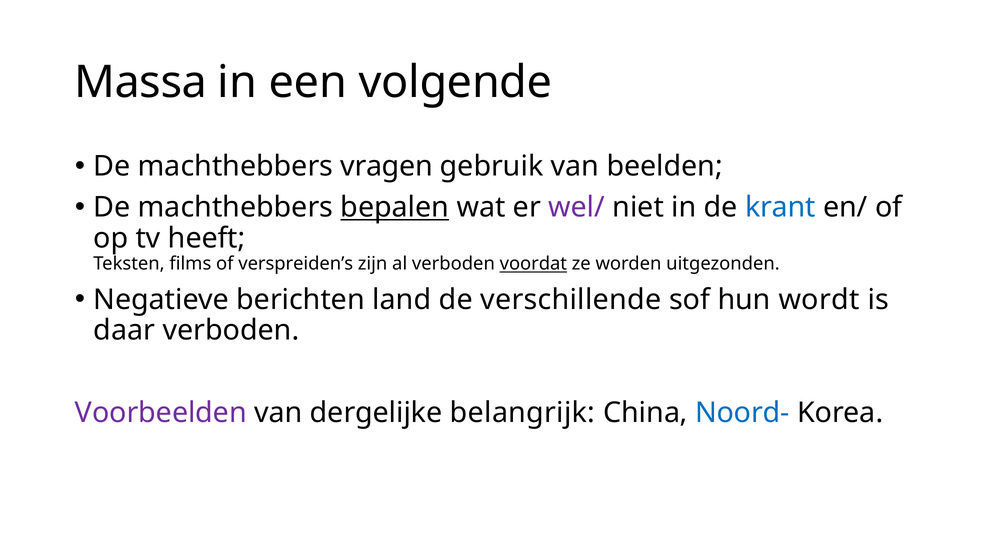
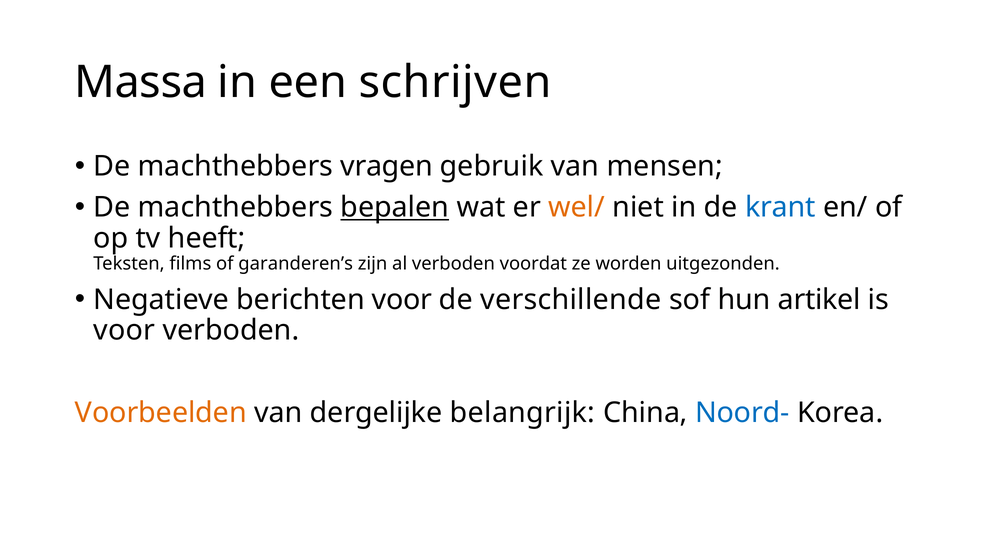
volgende: volgende -> schrijven (455, 83)
beelden: beelden -> mensen (665, 166)
wel/ colour: purple -> orange (577, 207)
verspreiden’s: verspreiden’s -> garanderen’s (296, 264)
voordat underline: present -> none (533, 264)
berichten land: land -> voor (402, 300)
wordt: wordt -> artikel (819, 300)
daar: daar -> voor (124, 330)
Voorbeelden colour: purple -> orange (161, 413)
